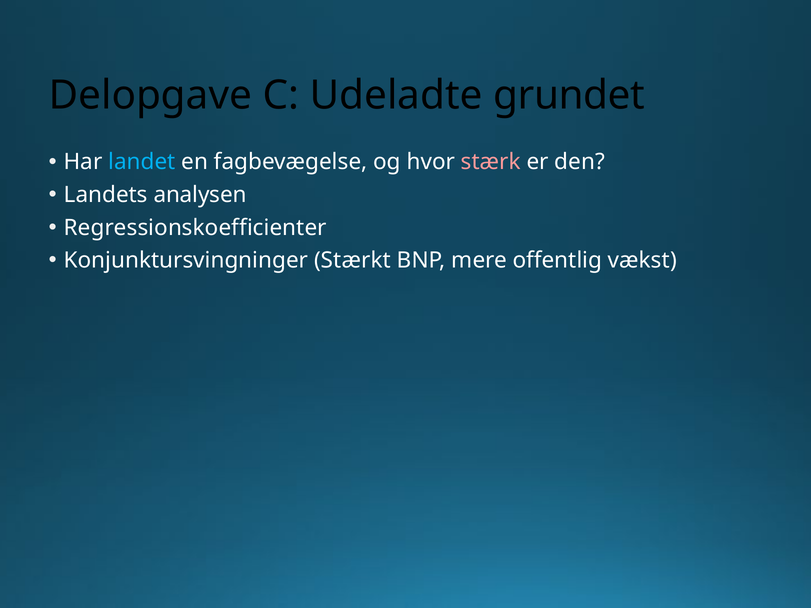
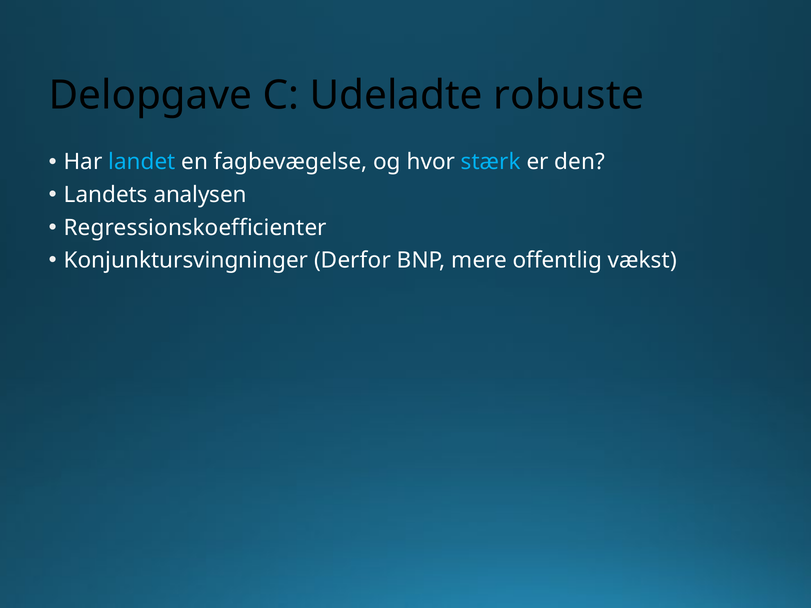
grundet: grundet -> robuste (569, 95)
stærk colour: pink -> light blue (491, 162)
Stærkt: Stærkt -> Derfor (352, 261)
